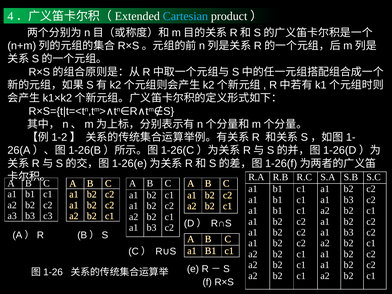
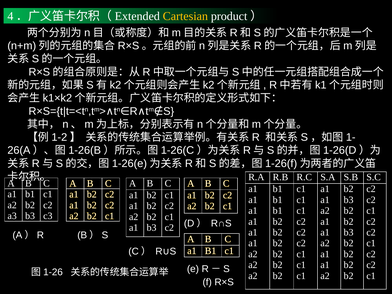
Cartesian colour: light blue -> yellow (185, 16)
